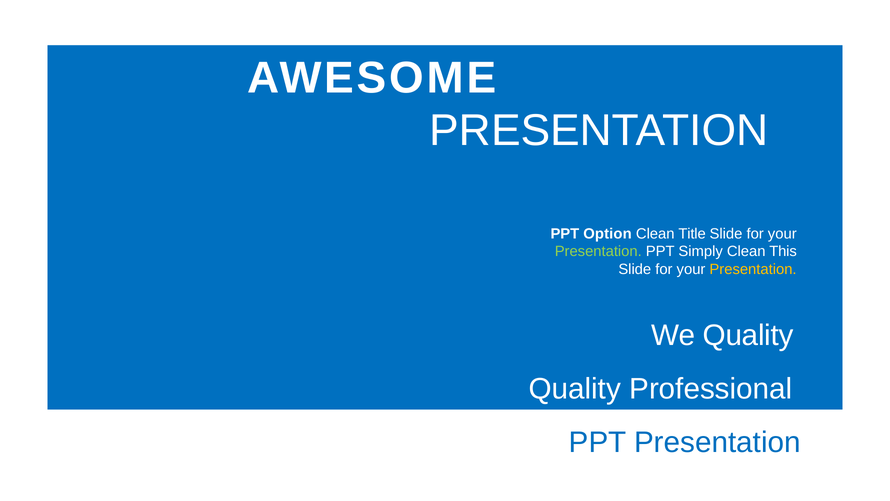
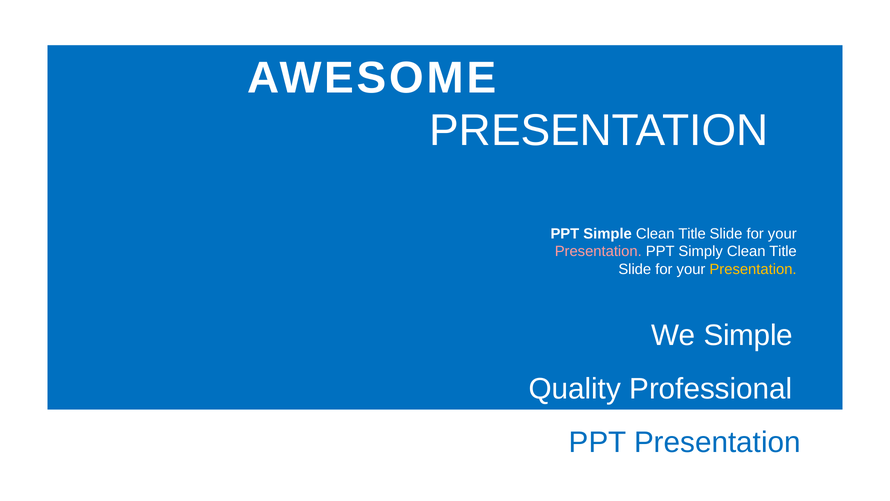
PPT Option: Option -> Simple (608, 234)
Presentation colour: light green -> pink (598, 251)
This: This -> Title (783, 251)
We Quality: Quality -> Simple (748, 335)
